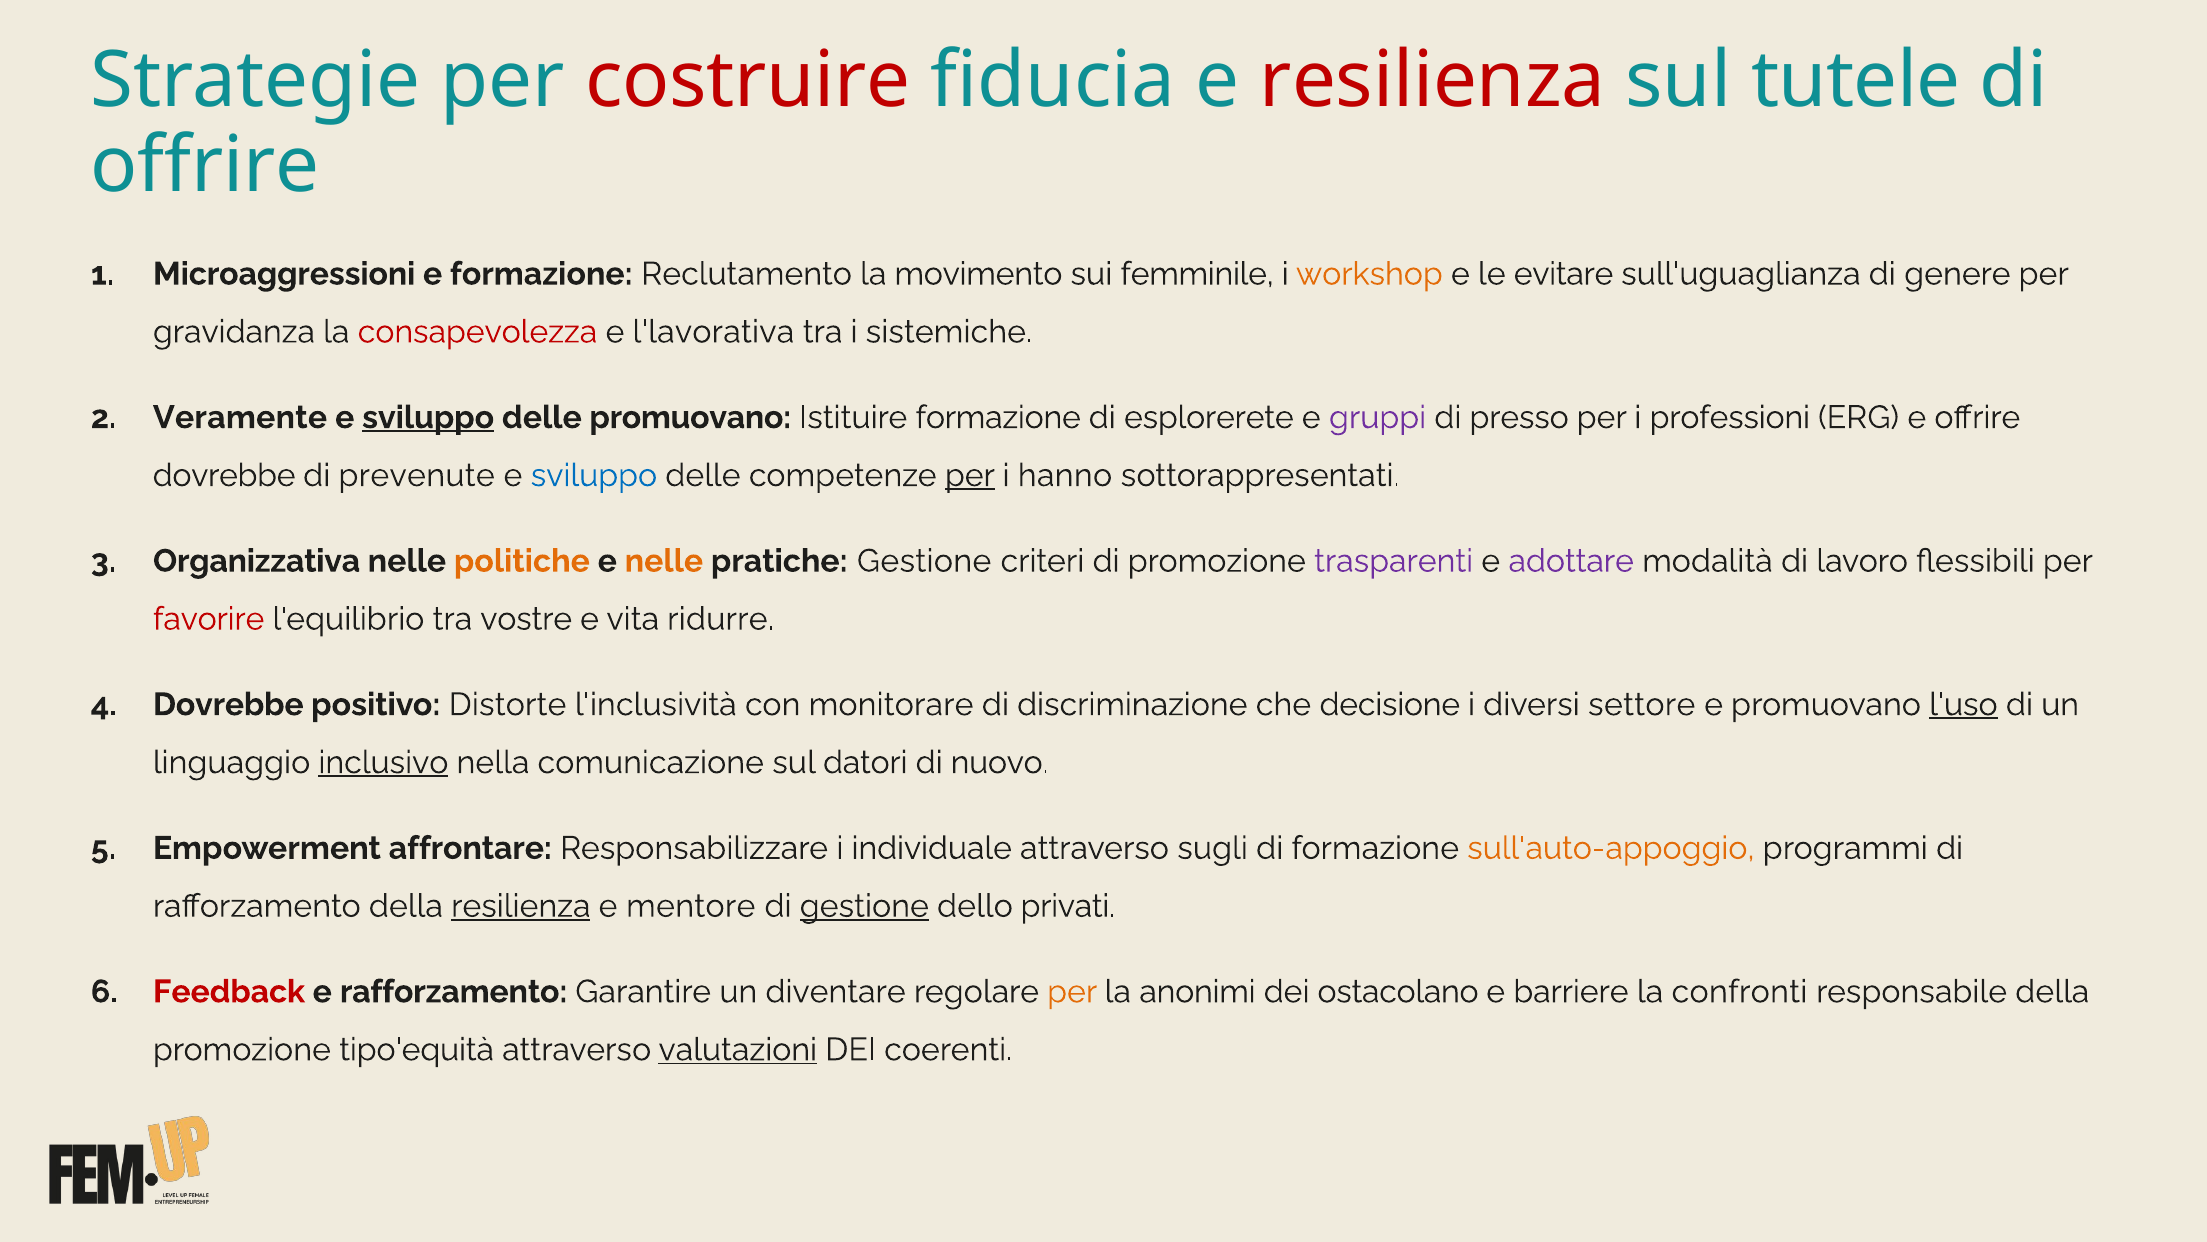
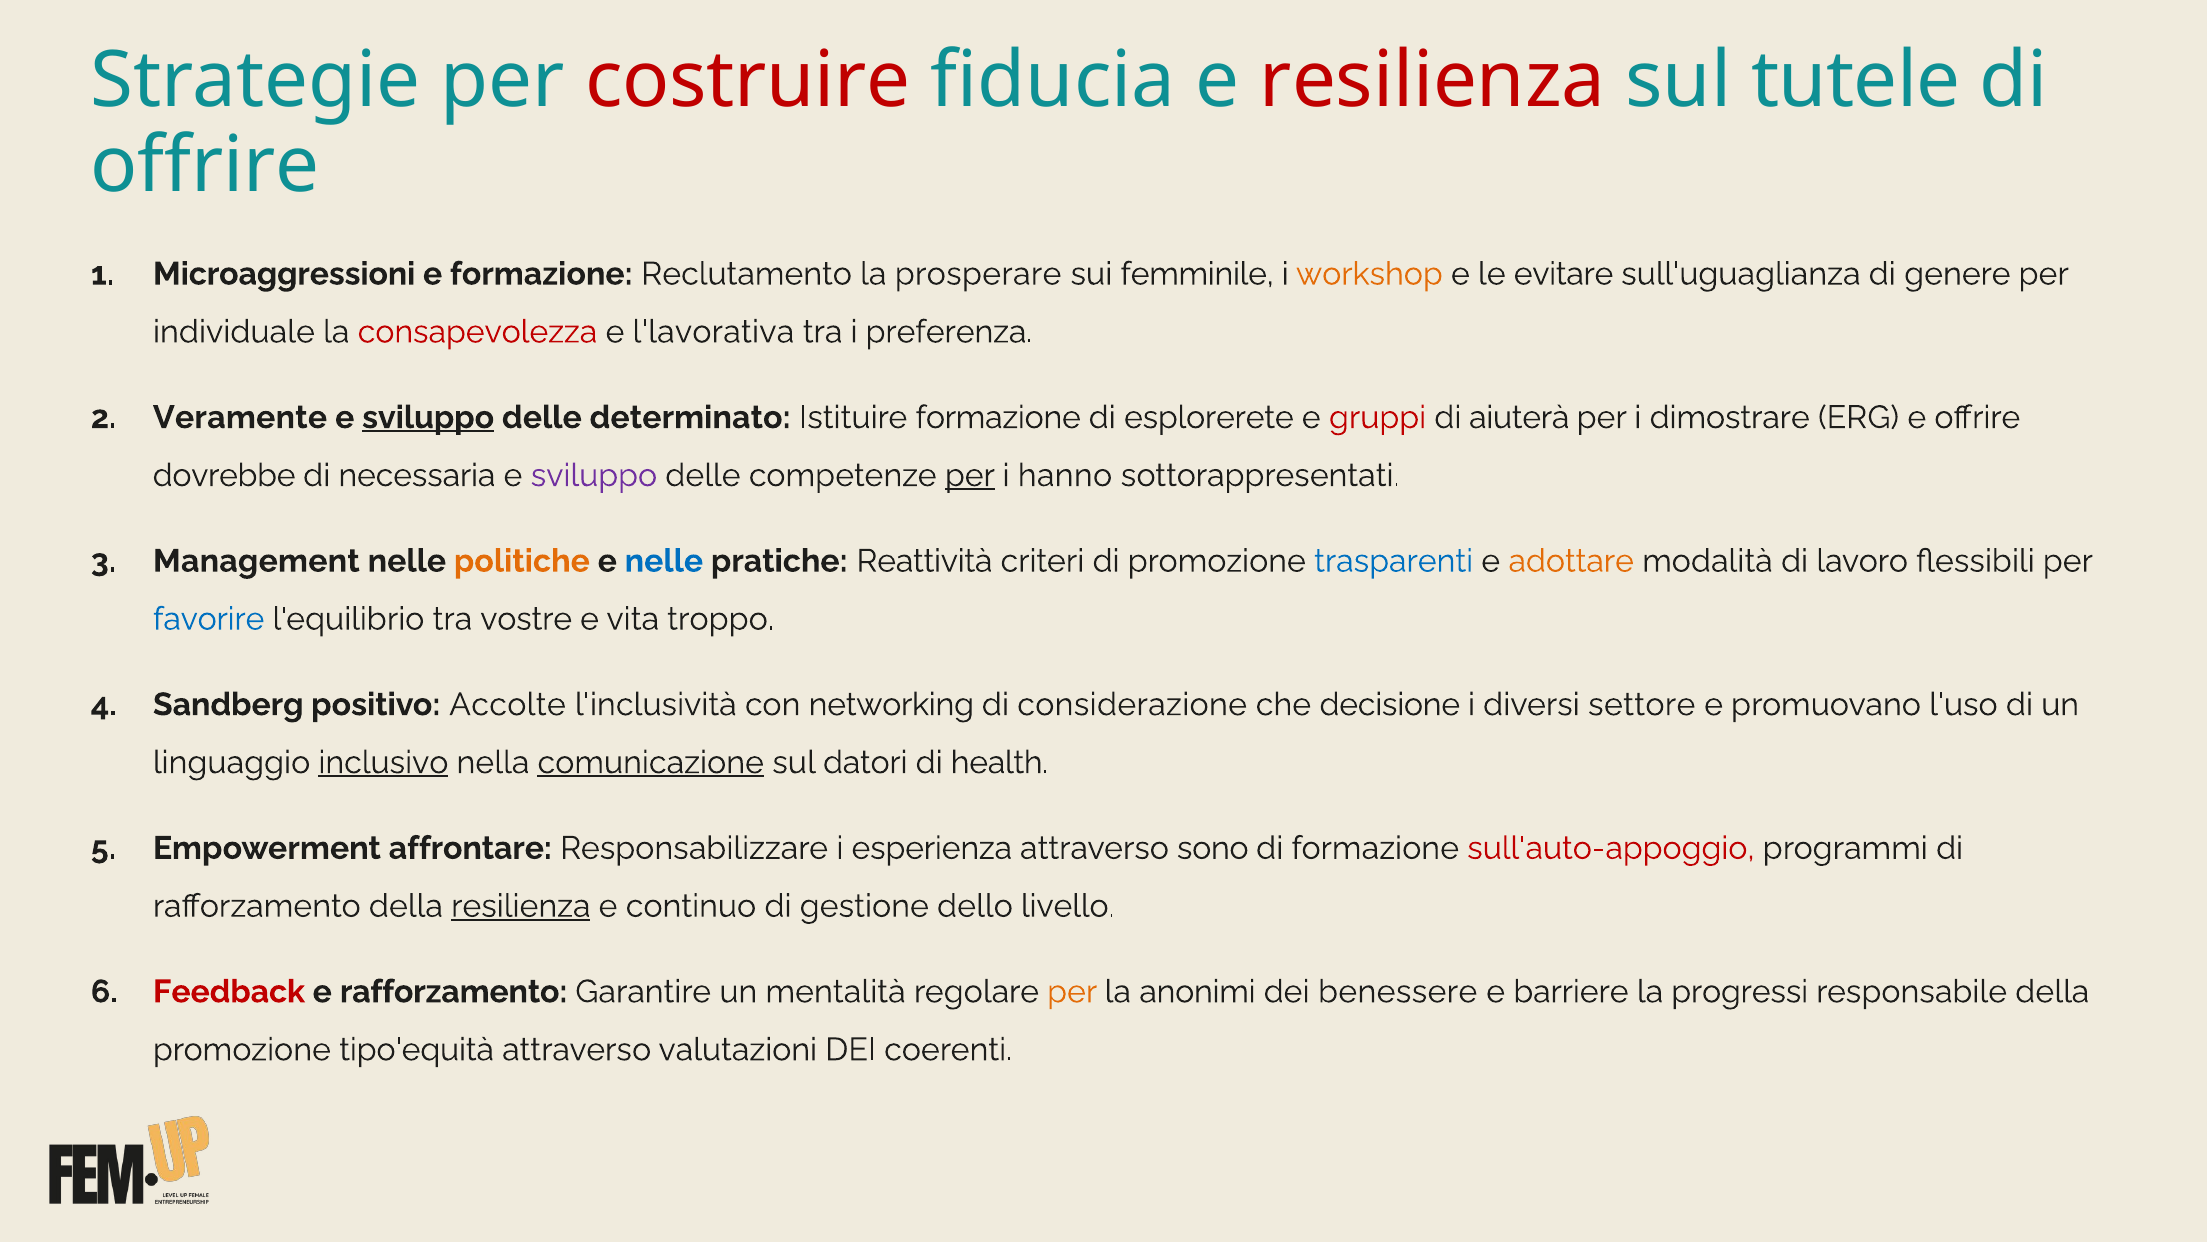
movimento: movimento -> prosperare (978, 274)
gravidanza: gravidanza -> individuale (234, 332)
sistemiche: sistemiche -> preferenza (949, 332)
delle promuovano: promuovano -> determinato (690, 417)
gruppi colour: purple -> red (1378, 417)
presso: presso -> aiuterà (1519, 417)
professioni: professioni -> dimostrare (1730, 417)
prevenute: prevenute -> necessaria (417, 475)
sviluppo colour: blue -> purple (594, 475)
Organizzativa: Organizzativa -> Management (256, 561)
nelle colour: orange -> blue (664, 561)
pratiche Gestione: Gestione -> Reattività (924, 561)
trasparenti colour: purple -> blue (1394, 561)
adottare colour: purple -> orange (1571, 561)
favorire colour: red -> blue (209, 619)
ridurre: ridurre -> troppo (721, 619)
Dovrebbe: Dovrebbe -> Sandberg (228, 704)
Distorte: Distorte -> Accolte (507, 704)
monitorare: monitorare -> networking (891, 704)
discriminazione: discriminazione -> considerazione (1132, 704)
l'uso underline: present -> none (1963, 704)
comunicazione underline: none -> present (651, 762)
nuovo: nuovo -> health (1000, 762)
individuale: individuale -> esperienza (932, 848)
sugli: sugli -> sono (1213, 848)
sull'auto-appoggio colour: orange -> red (1611, 848)
mentore: mentore -> continuo (691, 906)
gestione underline: present -> none (864, 906)
privati: privati -> livello (1068, 906)
diventare: diventare -> mentalità (836, 991)
ostacolano: ostacolano -> benessere (1398, 991)
confronti: confronti -> progressi (1740, 991)
valutazioni underline: present -> none (738, 1049)
